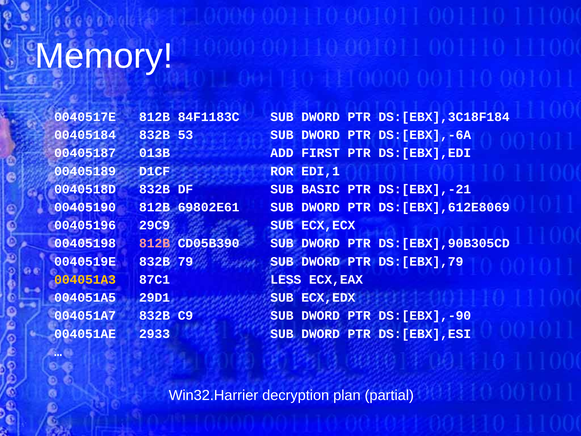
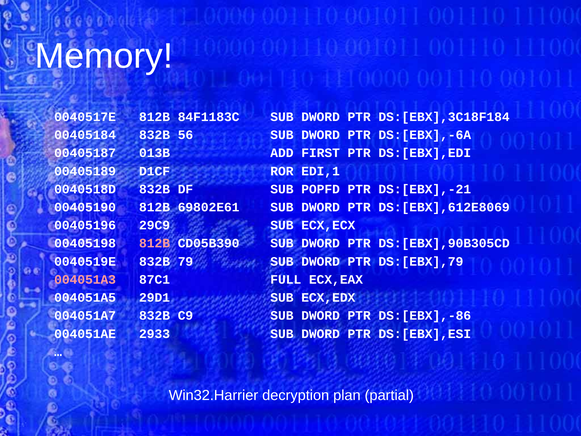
53: 53 -> 56 (185, 135)
BASIC: BASIC -> POPFD (321, 189)
004051A3 colour: yellow -> pink (85, 279)
LESS: LESS -> FULL (286, 279)
DS:[EBX],-90: DS:[EBX],-90 -> DS:[EBX],-86 (425, 316)
